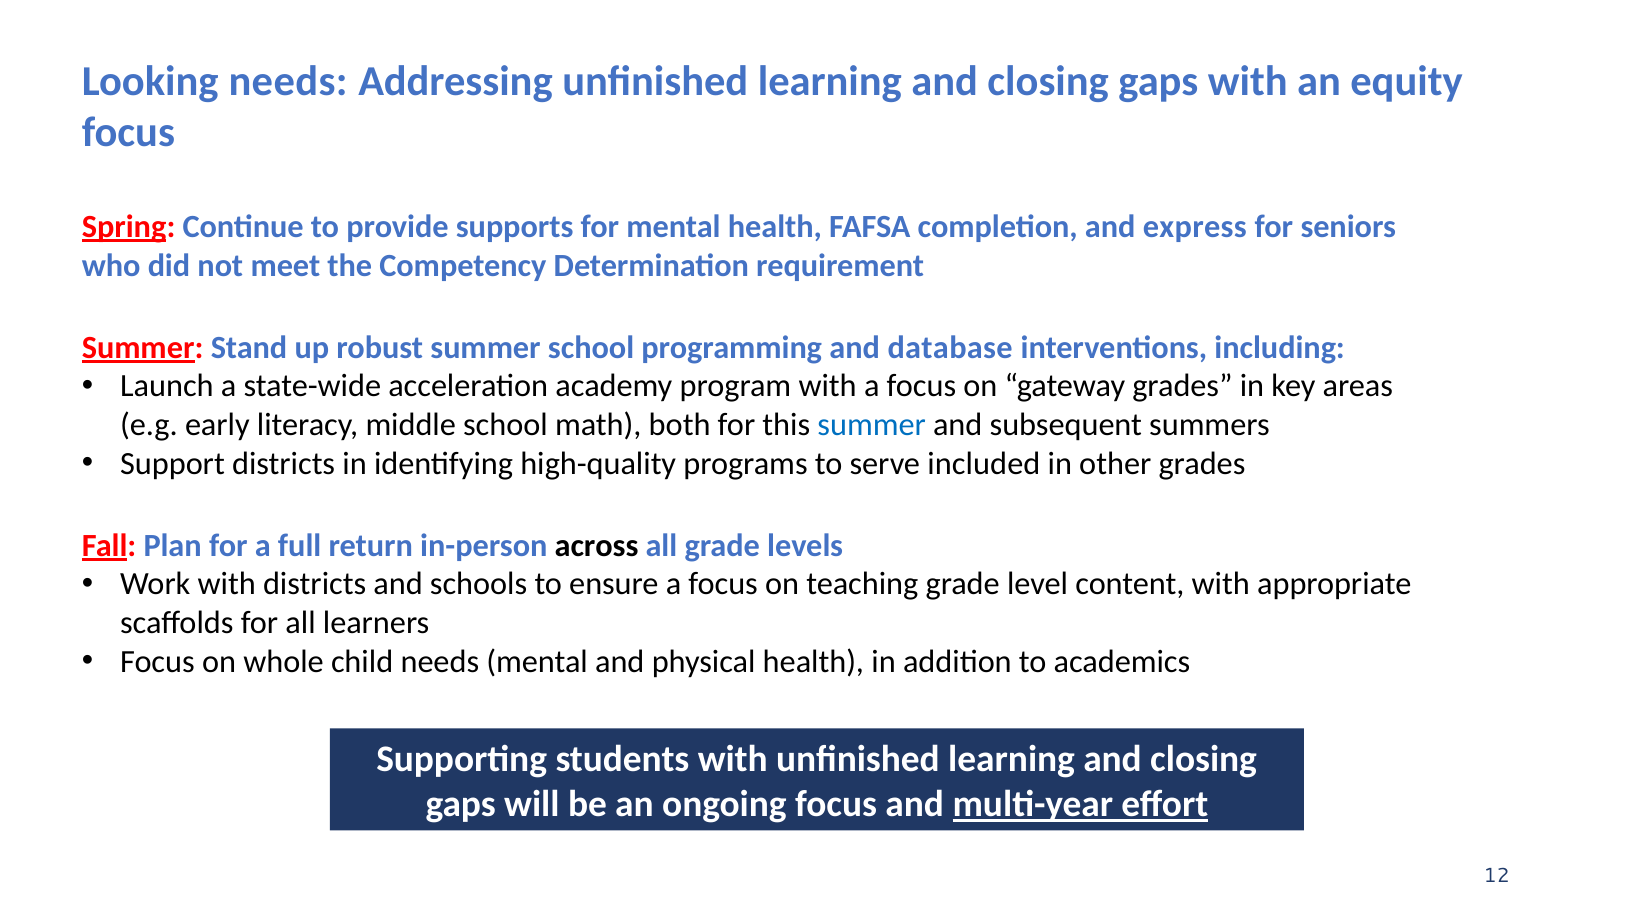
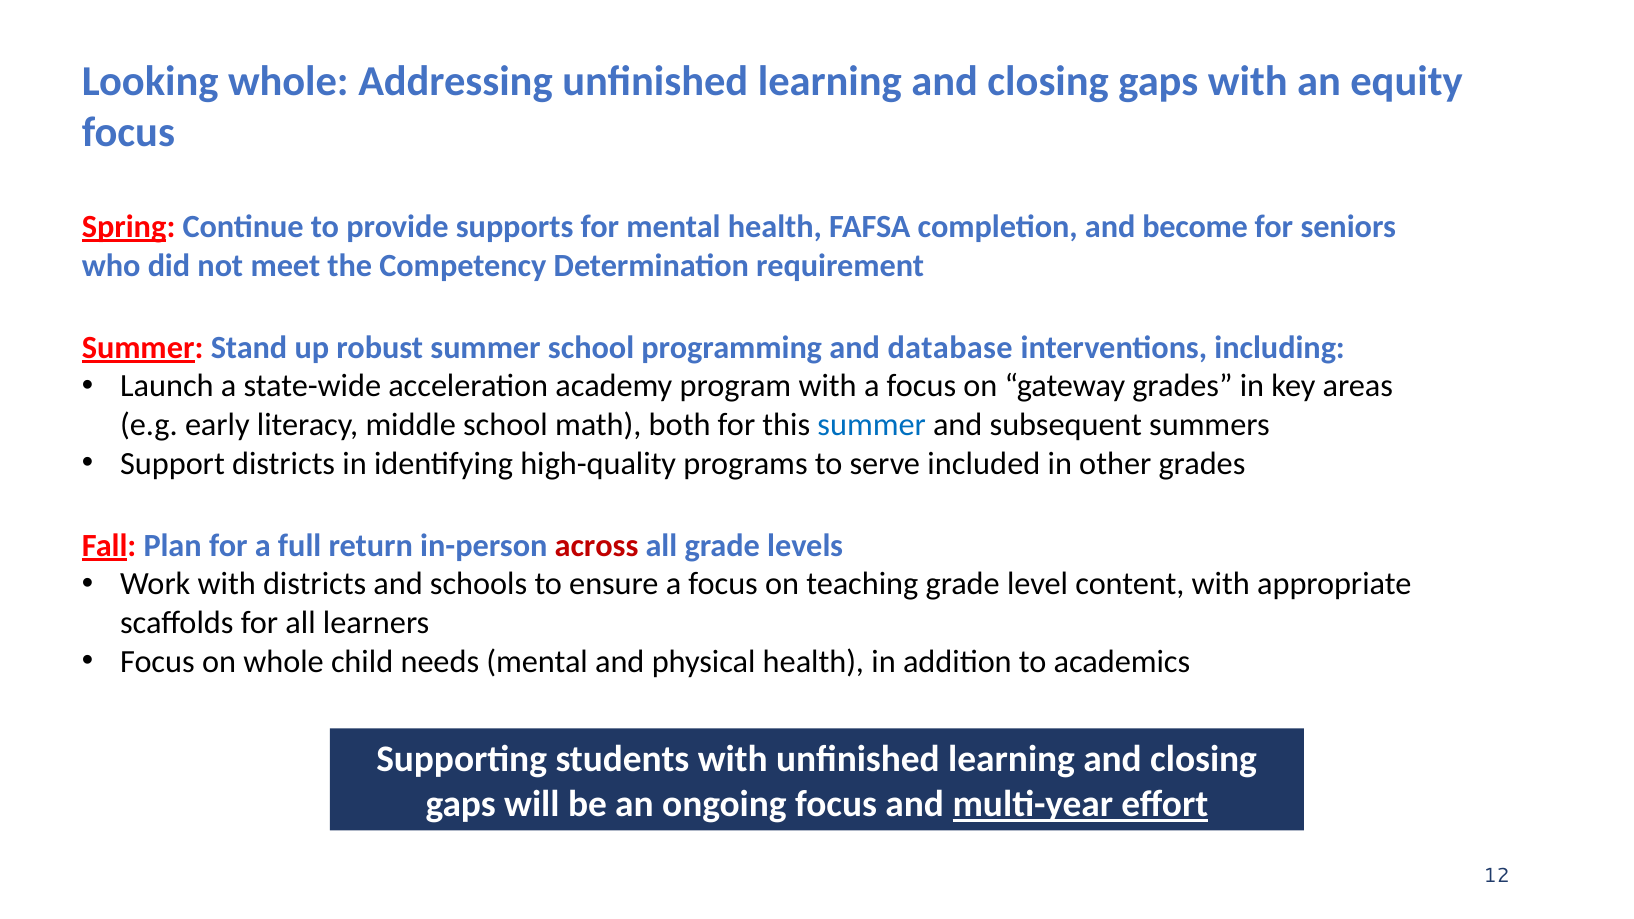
Looking needs: needs -> whole (288, 82)
express: express -> become (1195, 227)
across colour: black -> red (597, 546)
